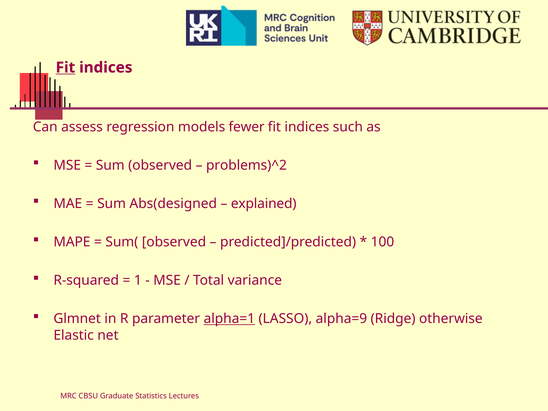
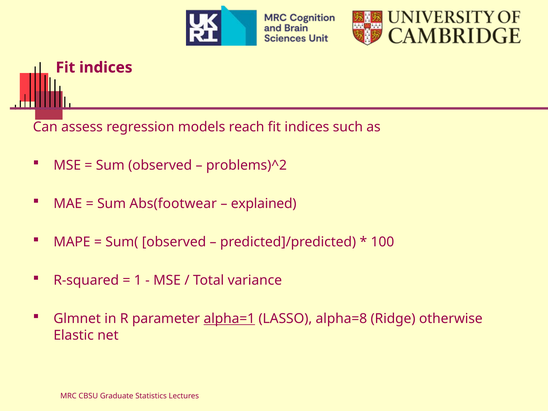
Fit underline: present -> none (65, 67)
fewer: fewer -> reach (247, 127)
Abs(designed: Abs(designed -> Abs(footwear (173, 204)
alpha=9: alpha=9 -> alpha=8 (341, 319)
